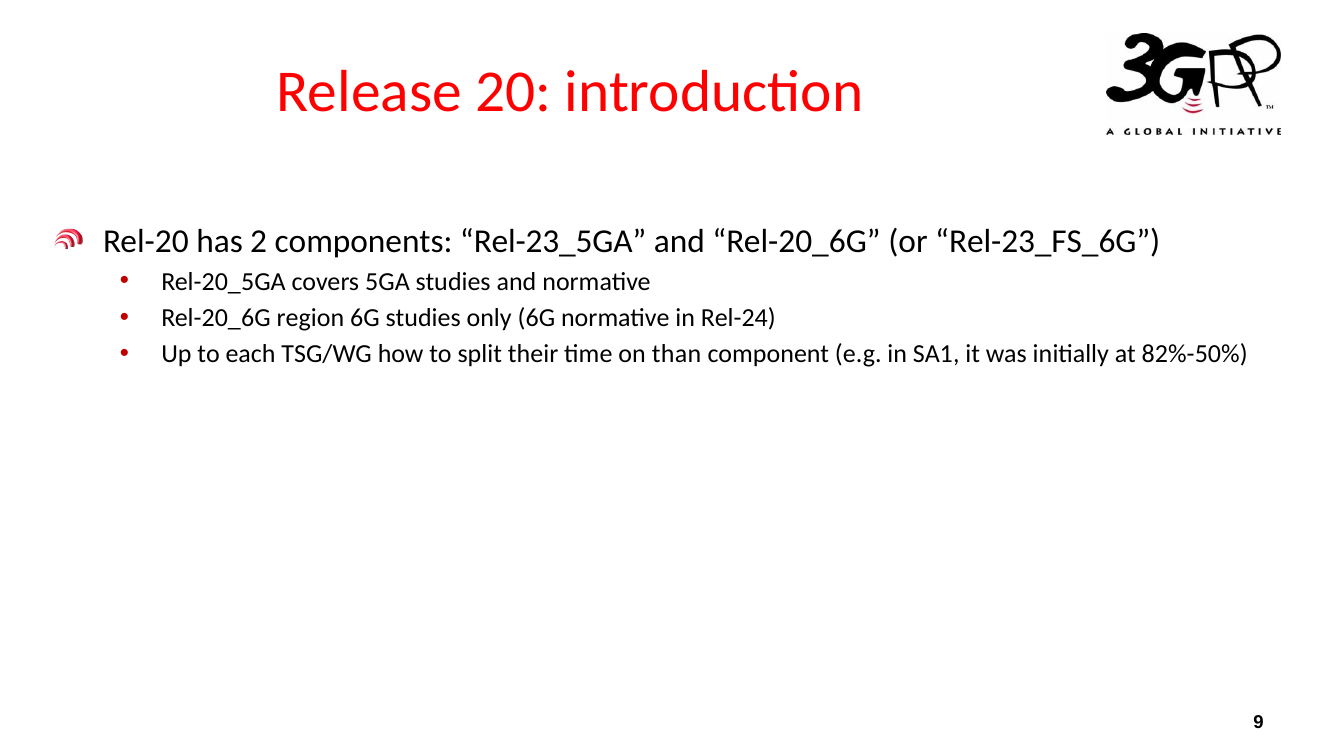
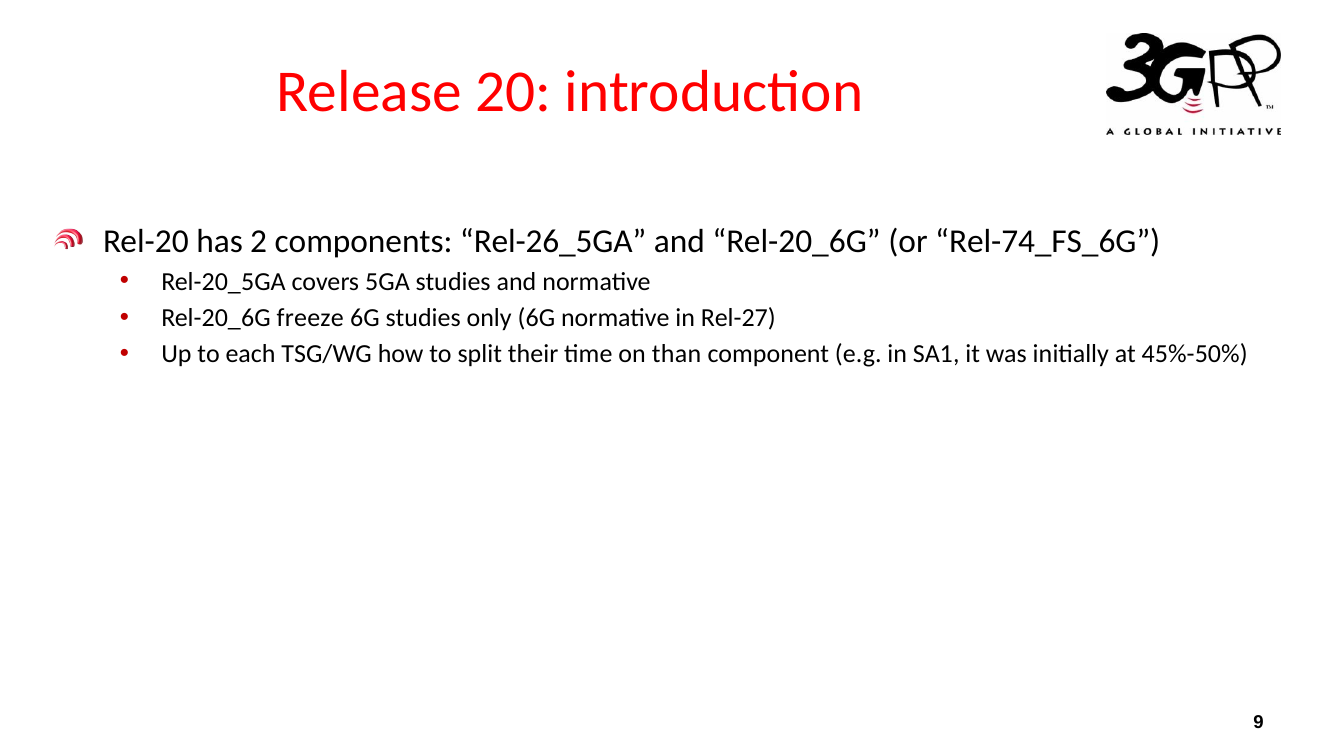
Rel-23_5GA: Rel-23_5GA -> Rel-26_5GA (553, 242)
Rel-23_FS_6G: Rel-23_FS_6G -> Rel-74_FS_6G (1048, 242)
region: region -> freeze (310, 318)
Rel-24: Rel-24 -> Rel-27 (738, 318)
82%-50%: 82%-50% -> 45%-50% (1195, 355)
